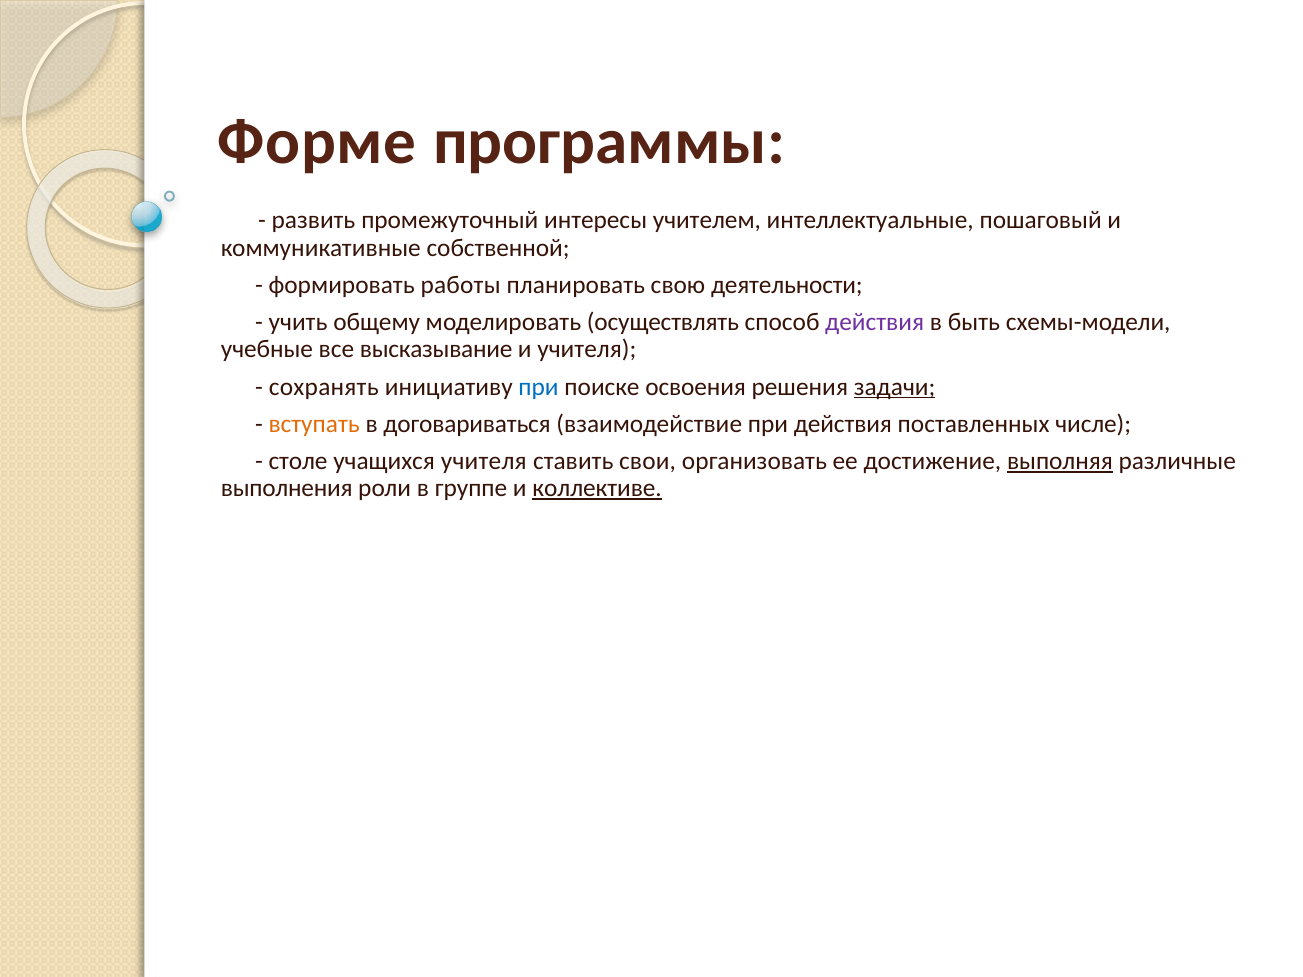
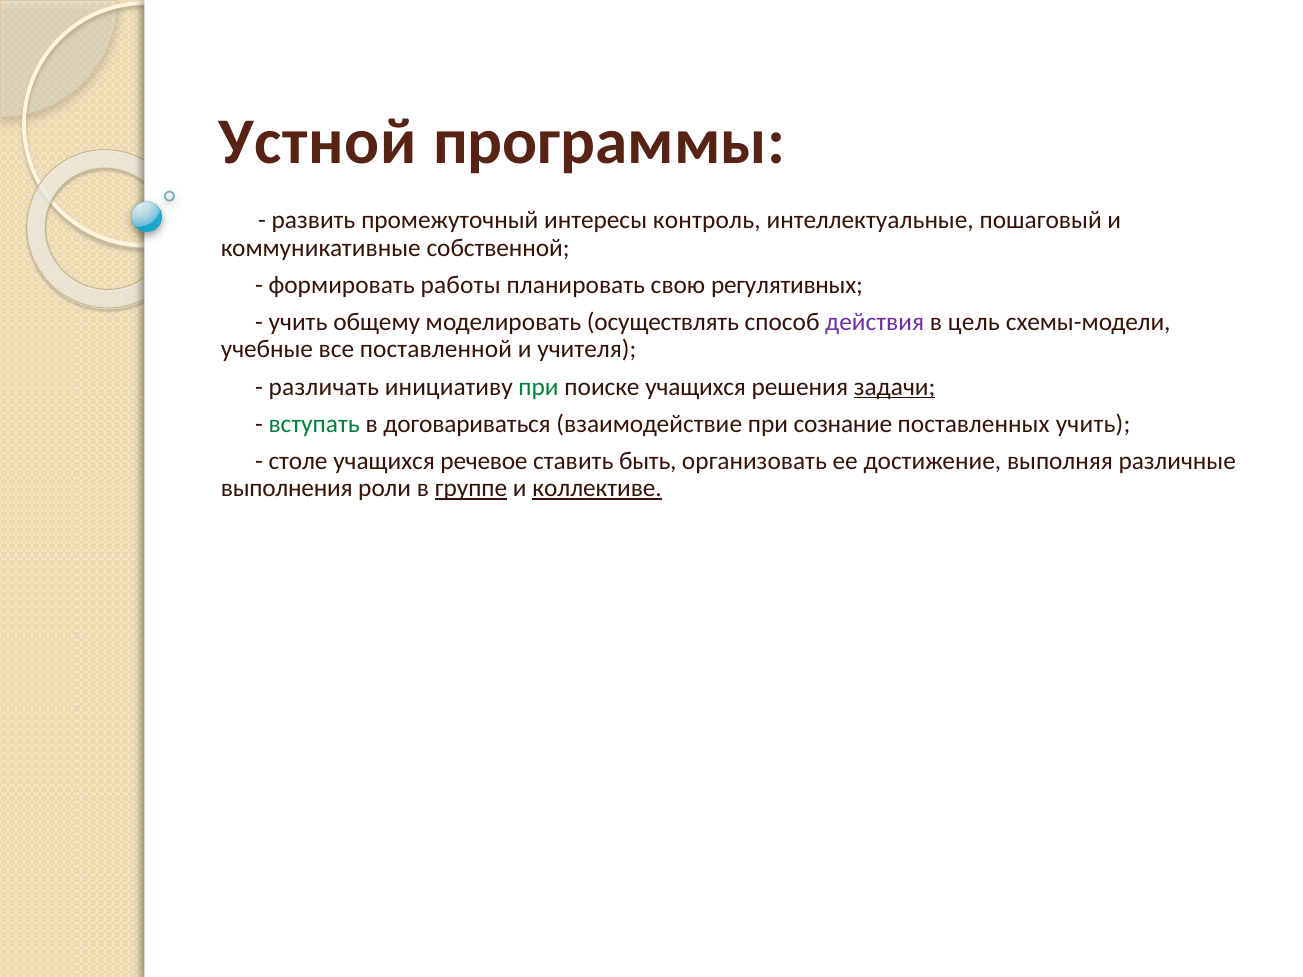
Форме: Форме -> Устной (317, 142)
учителем: учителем -> контроль (707, 221)
деятельности: деятельности -> регулятивных (787, 285)
быть: быть -> цель (974, 322)
высказывание: высказывание -> поставленной (436, 350)
сохранять: сохранять -> различать (324, 387)
при colour: blue -> green (538, 387)
поиске освоения: освоения -> учащихся (696, 387)
вступать colour: orange -> green (314, 424)
при действия: действия -> сознание (843, 424)
поставленных числе: числе -> учить (1093, 424)
учащихся учителя: учителя -> речевое (484, 461)
свои: свои -> быть (648, 461)
выполняя underline: present -> none (1060, 461)
группе underline: none -> present (471, 488)
